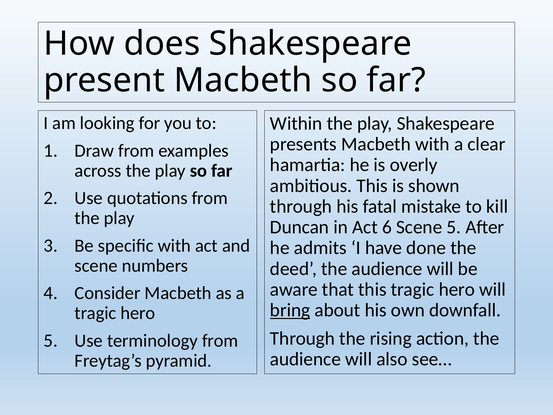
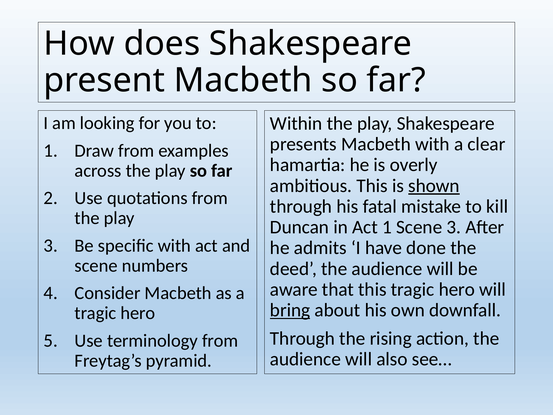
shown underline: none -> present (434, 186)
Act 6: 6 -> 1 (387, 227)
Scene 5: 5 -> 3 (454, 227)
